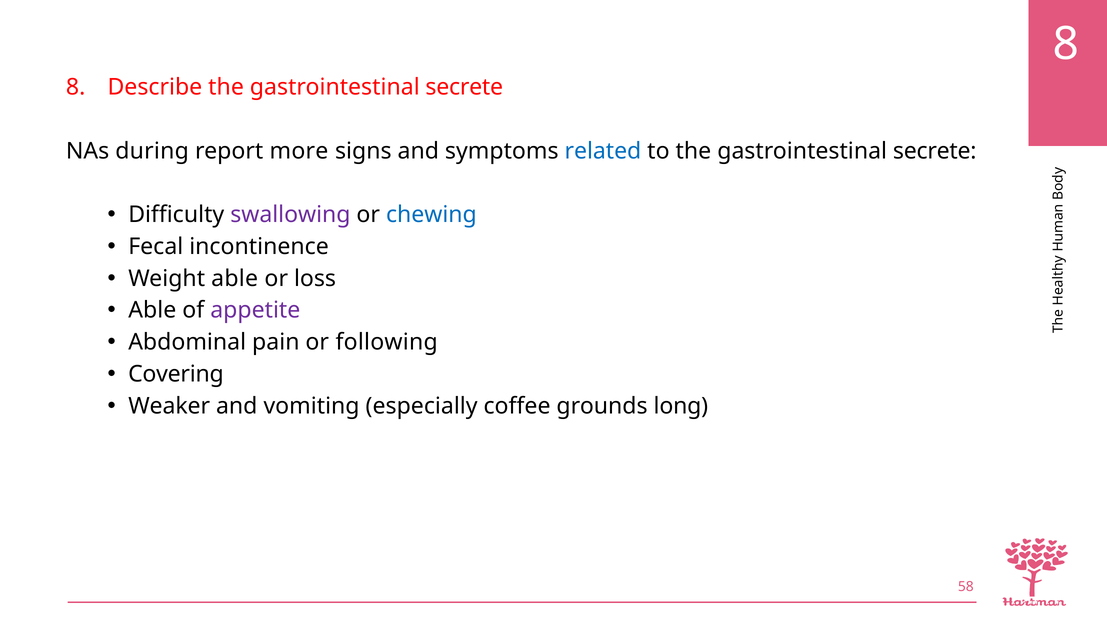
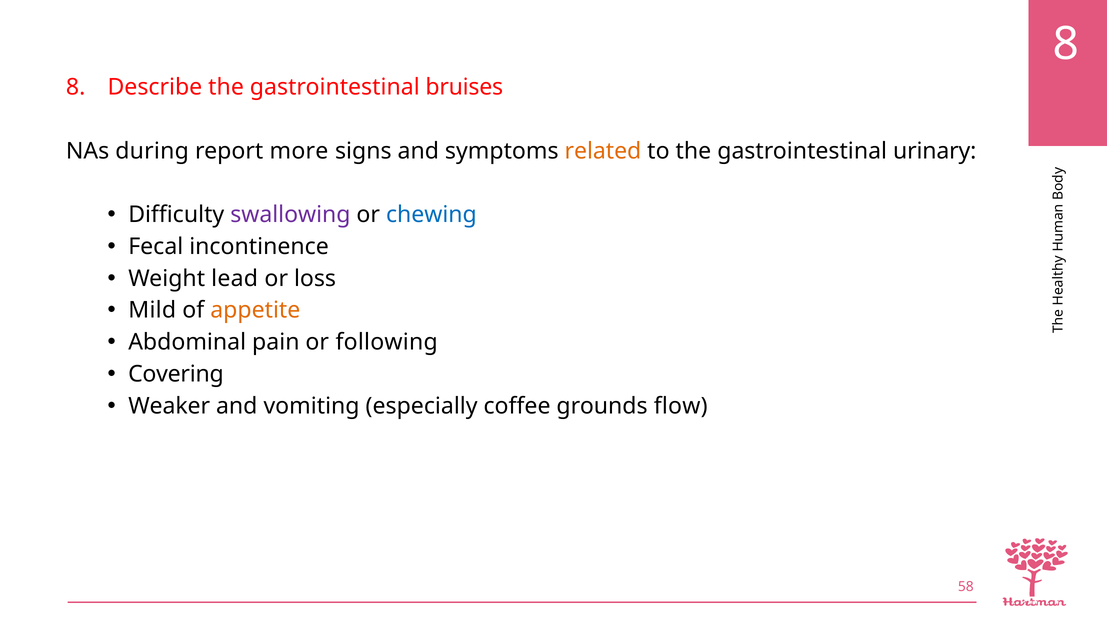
Describe the gastrointestinal secrete: secrete -> bruises (464, 87)
related colour: blue -> orange (603, 151)
to the gastrointestinal secrete: secrete -> urinary (935, 151)
Weight able: able -> lead (235, 278)
Able: Able -> Mild (152, 310)
appetite colour: purple -> orange (255, 310)
long: long -> flow (681, 406)
